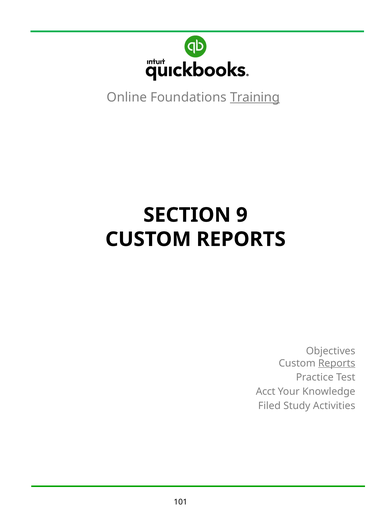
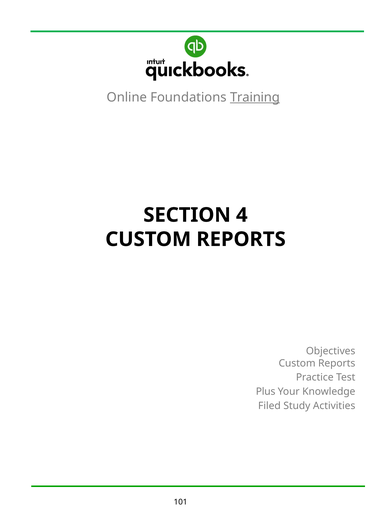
9: 9 -> 4 (242, 215)
Reports underline: present -> none (337, 363)
Acct: Acct -> Plus (266, 392)
